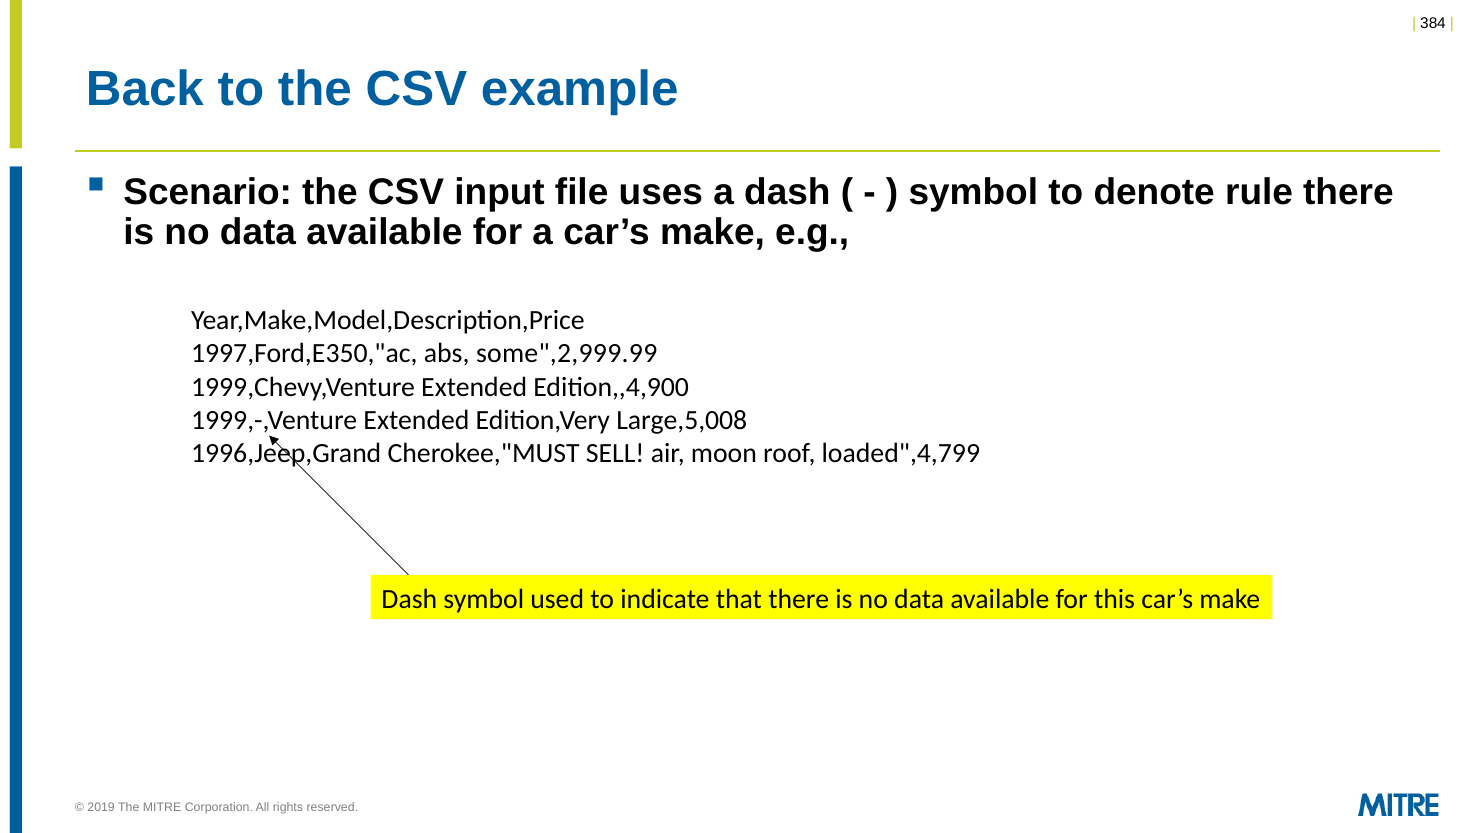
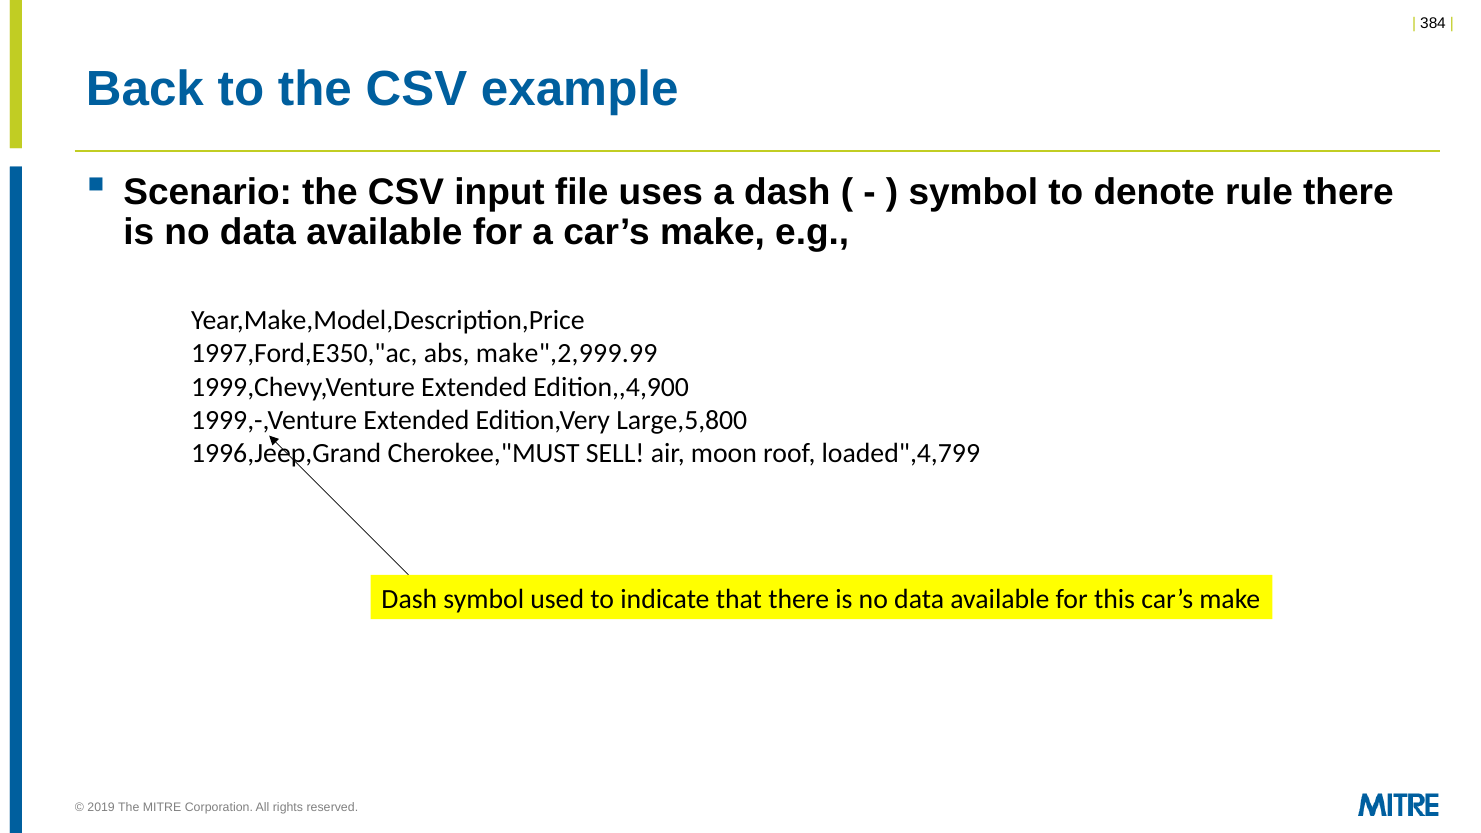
some",2,999.99: some",2,999.99 -> make",2,999.99 (567, 354)
Large,5,008: Large,5,008 -> Large,5,800 (682, 420)
